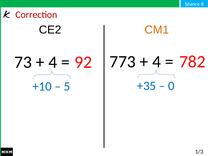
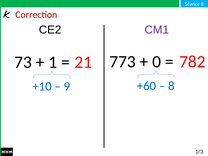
CM1 colour: orange -> purple (157, 30)
4: 4 -> 0 (157, 62)
4: 4 -> 1 (53, 62)
92: 92 -> 21 (83, 62)
+35: +35 -> +60 (146, 86)
0: 0 -> 8 (171, 86)
5: 5 -> 9 (67, 86)
